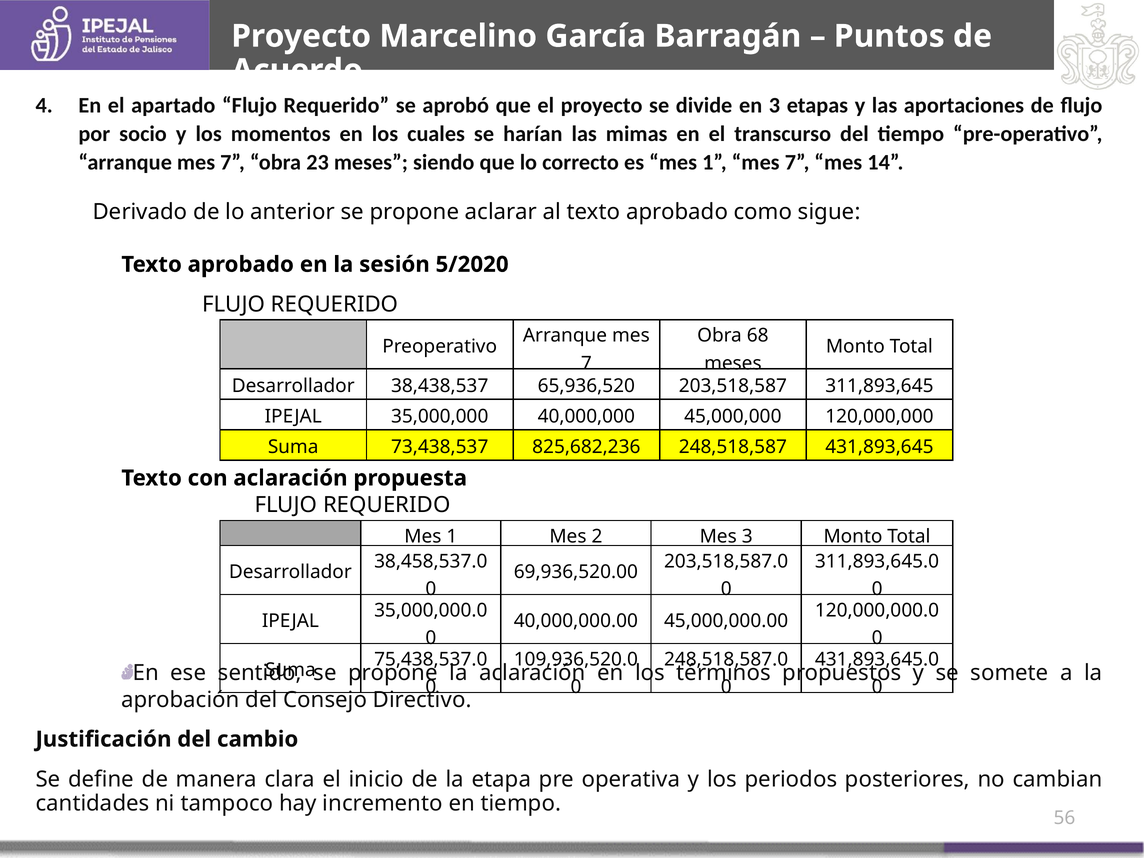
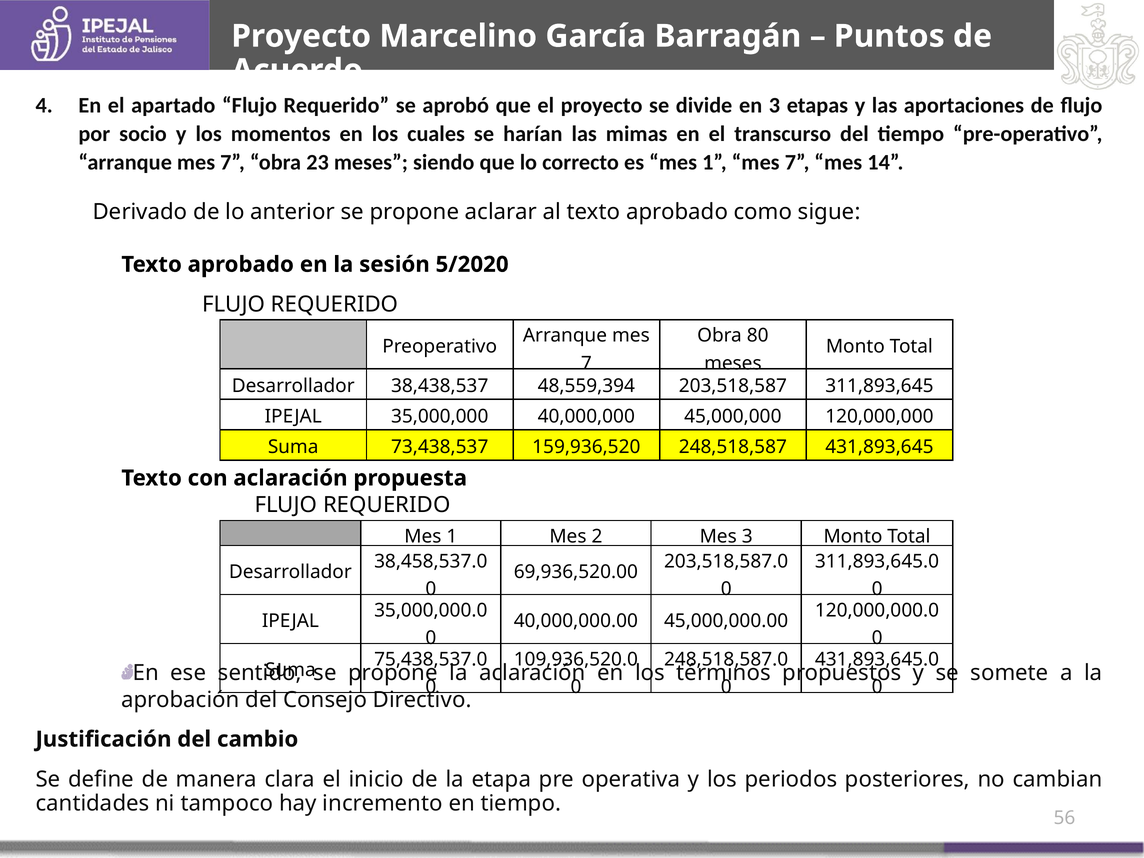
68: 68 -> 80 (758, 336)
65,936,520: 65,936,520 -> 48,559,394 (586, 386)
825,682,236: 825,682,236 -> 159,936,520 (586, 447)
